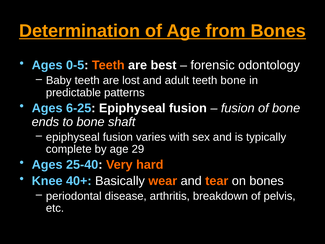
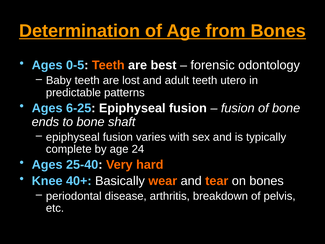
teeth bone: bone -> utero (233, 80)
29: 29 -> 24 (138, 149)
